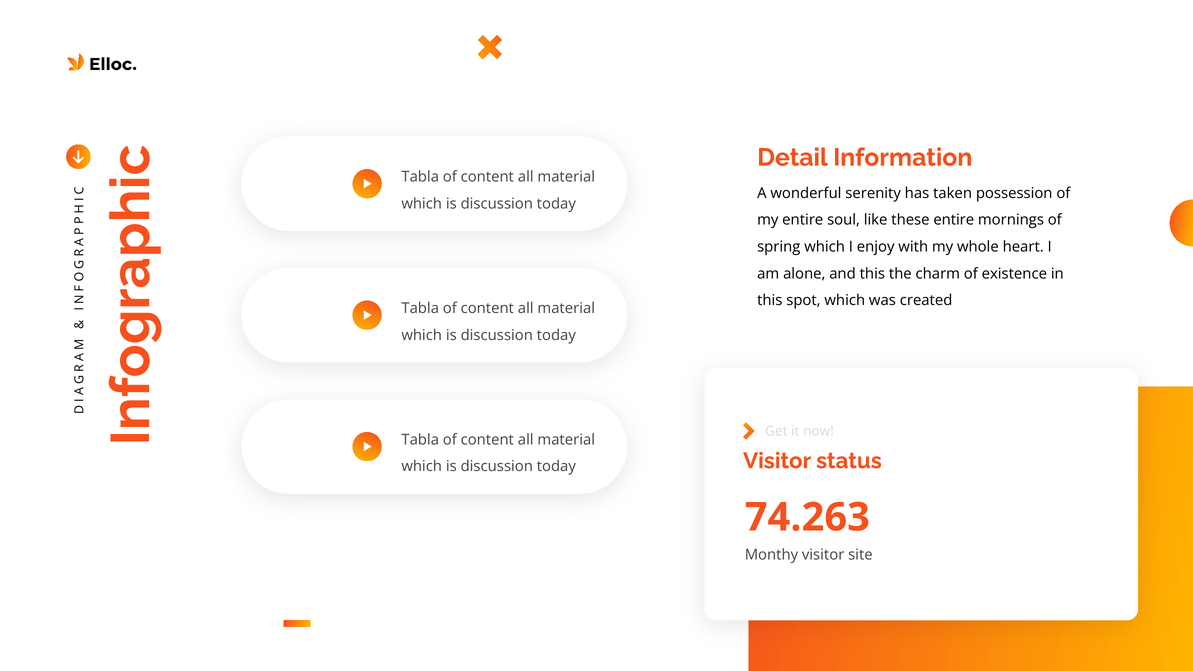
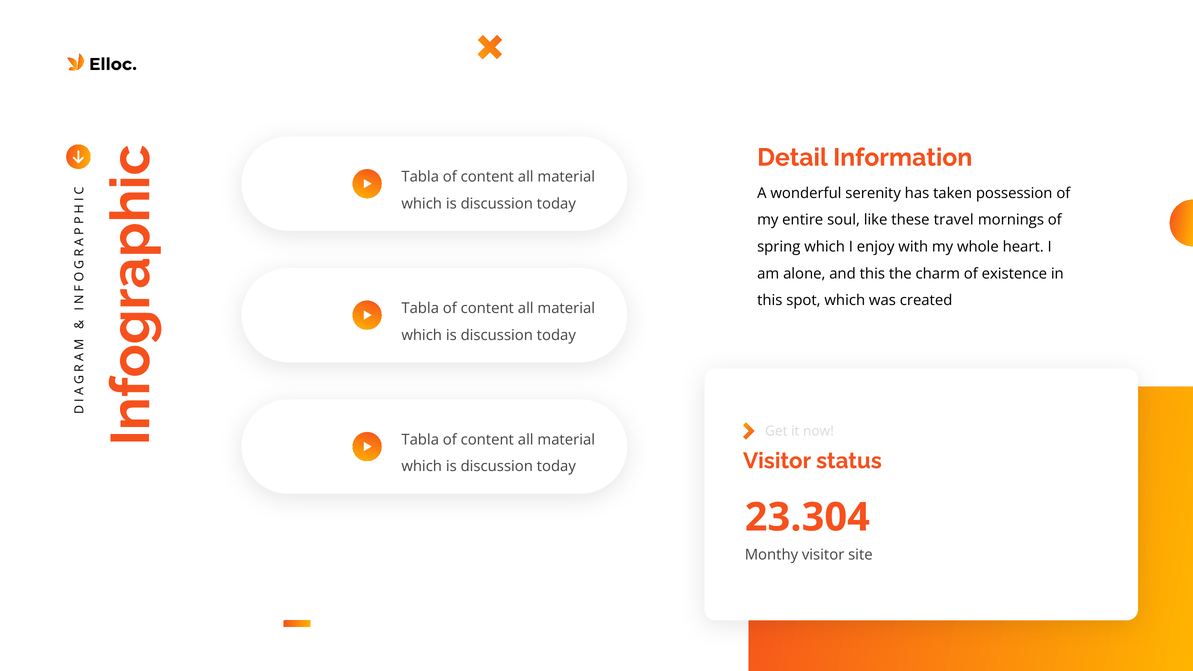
these entire: entire -> travel (954, 220)
74.263: 74.263 -> 23.304 (807, 517)
